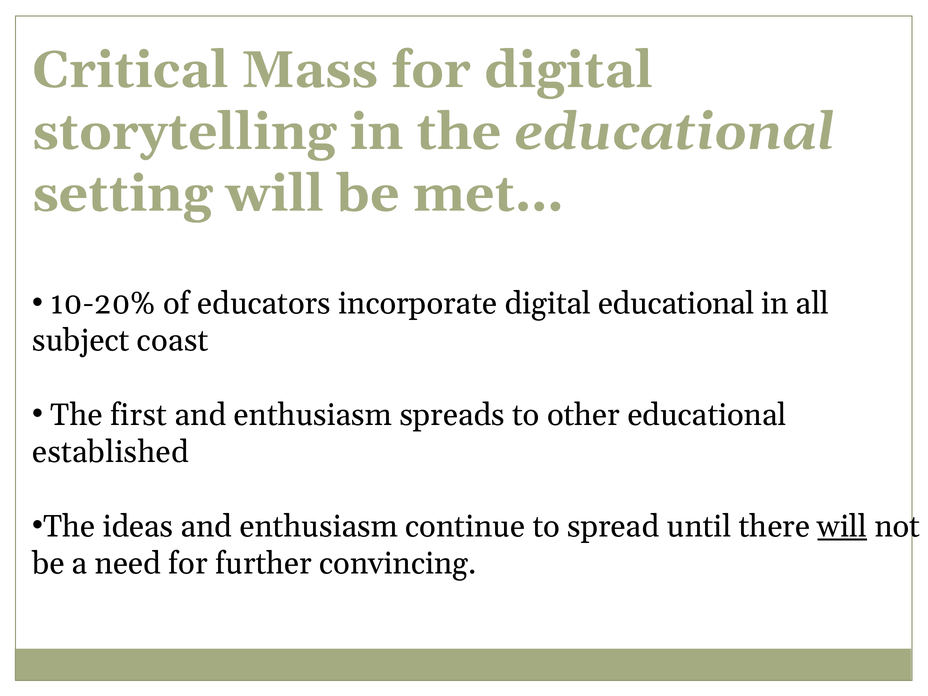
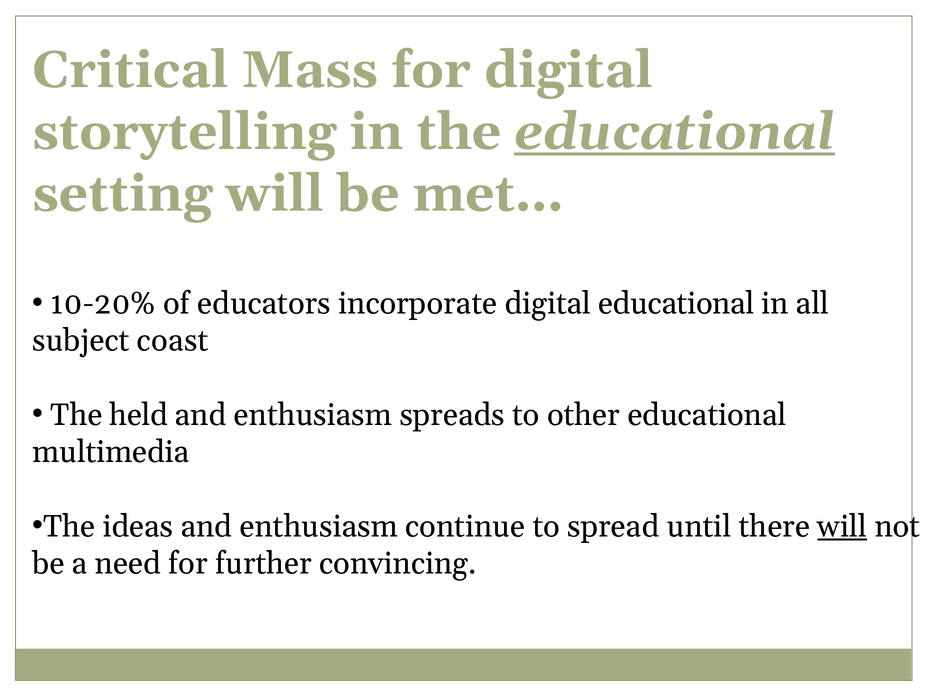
educational underline: none -> present (675, 132)
first: first -> held (139, 415)
established: established -> multimedia (111, 452)
